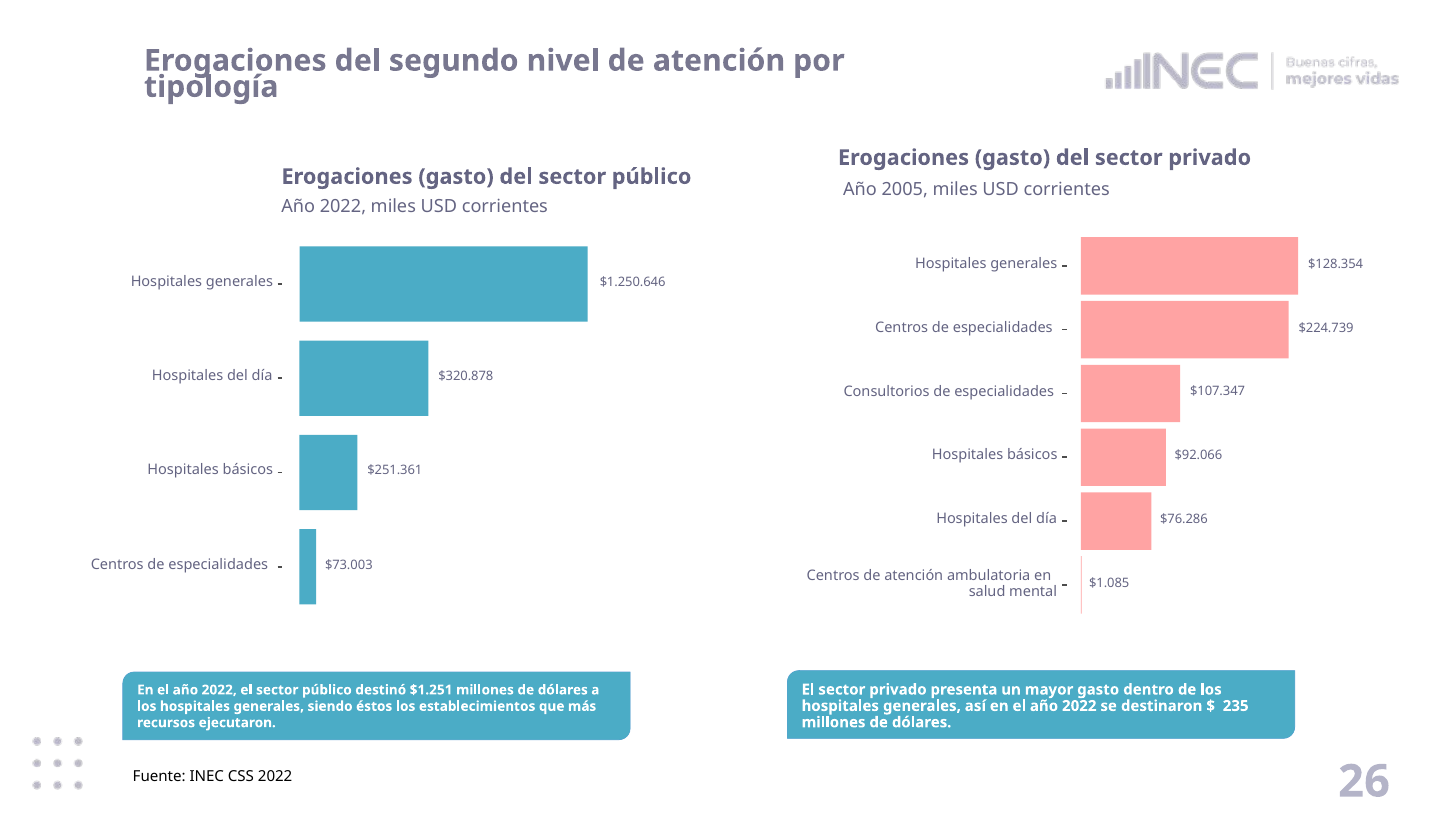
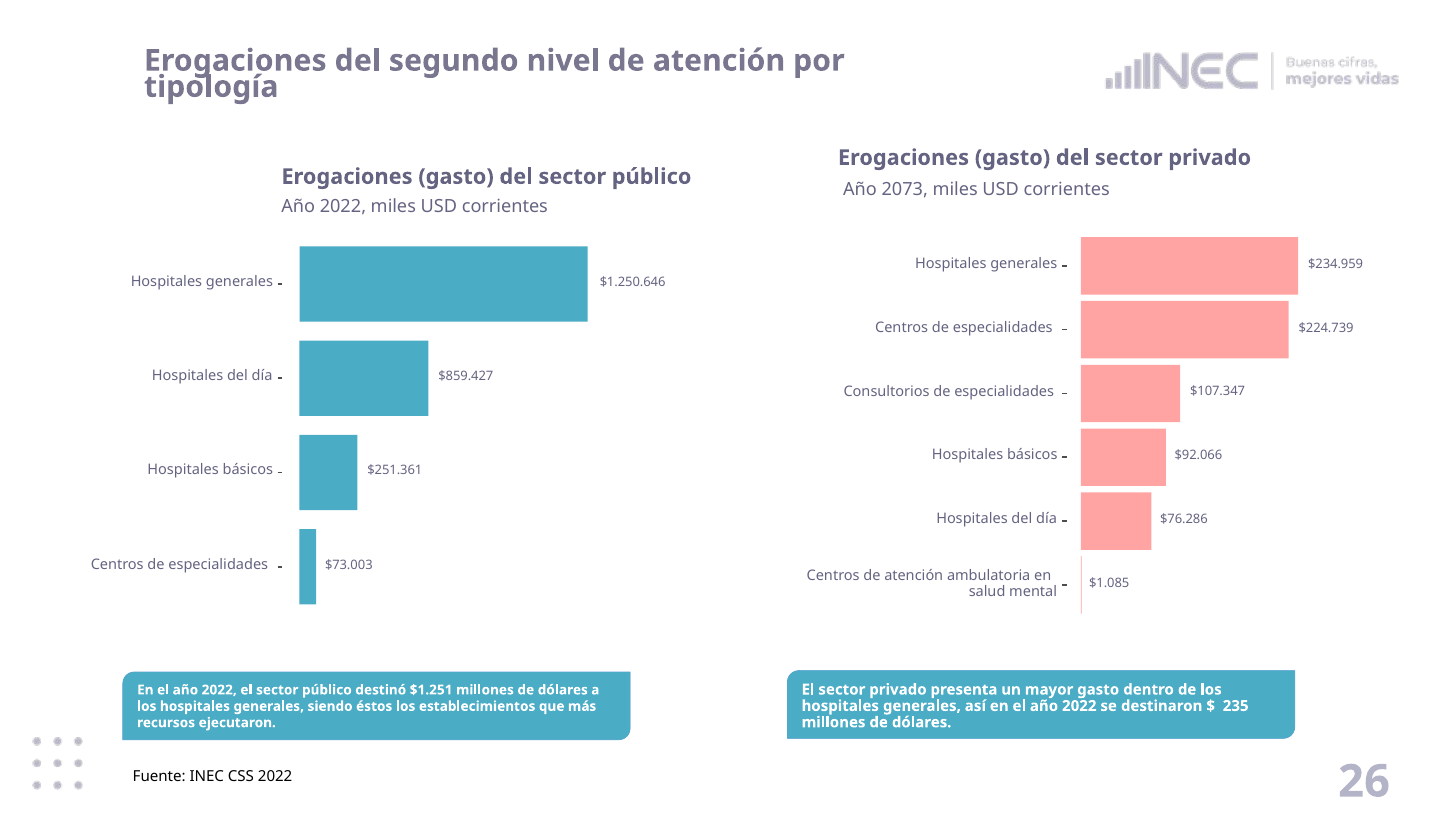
2005: 2005 -> 2073 (905, 189)
$128.354: $128.354 -> $234.959 (1336, 264)
$320.878: $320.878 -> $859.427 (466, 376)
